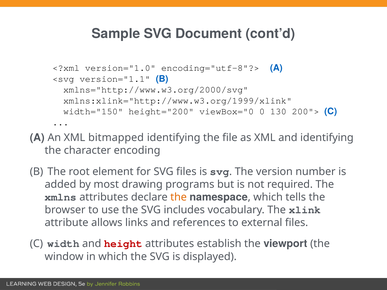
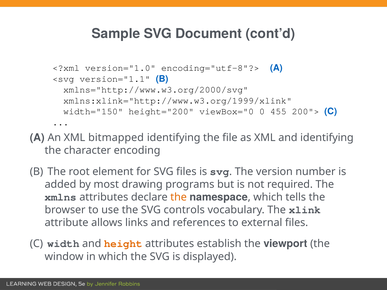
130: 130 -> 455 (278, 112)
includes: includes -> controls (184, 210)
height colour: red -> orange (123, 244)
